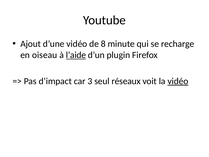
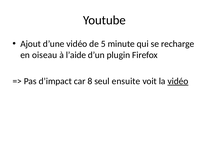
8: 8 -> 5 (103, 44)
l’aide underline: present -> none (76, 55)
3: 3 -> 8 (90, 81)
réseaux: réseaux -> ensuite (126, 81)
